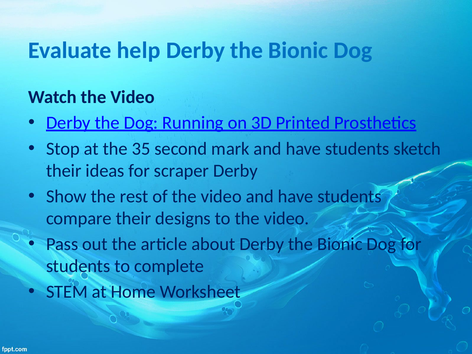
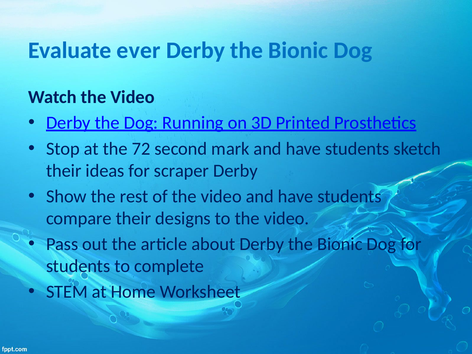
help: help -> ever (139, 50)
35: 35 -> 72 (141, 149)
